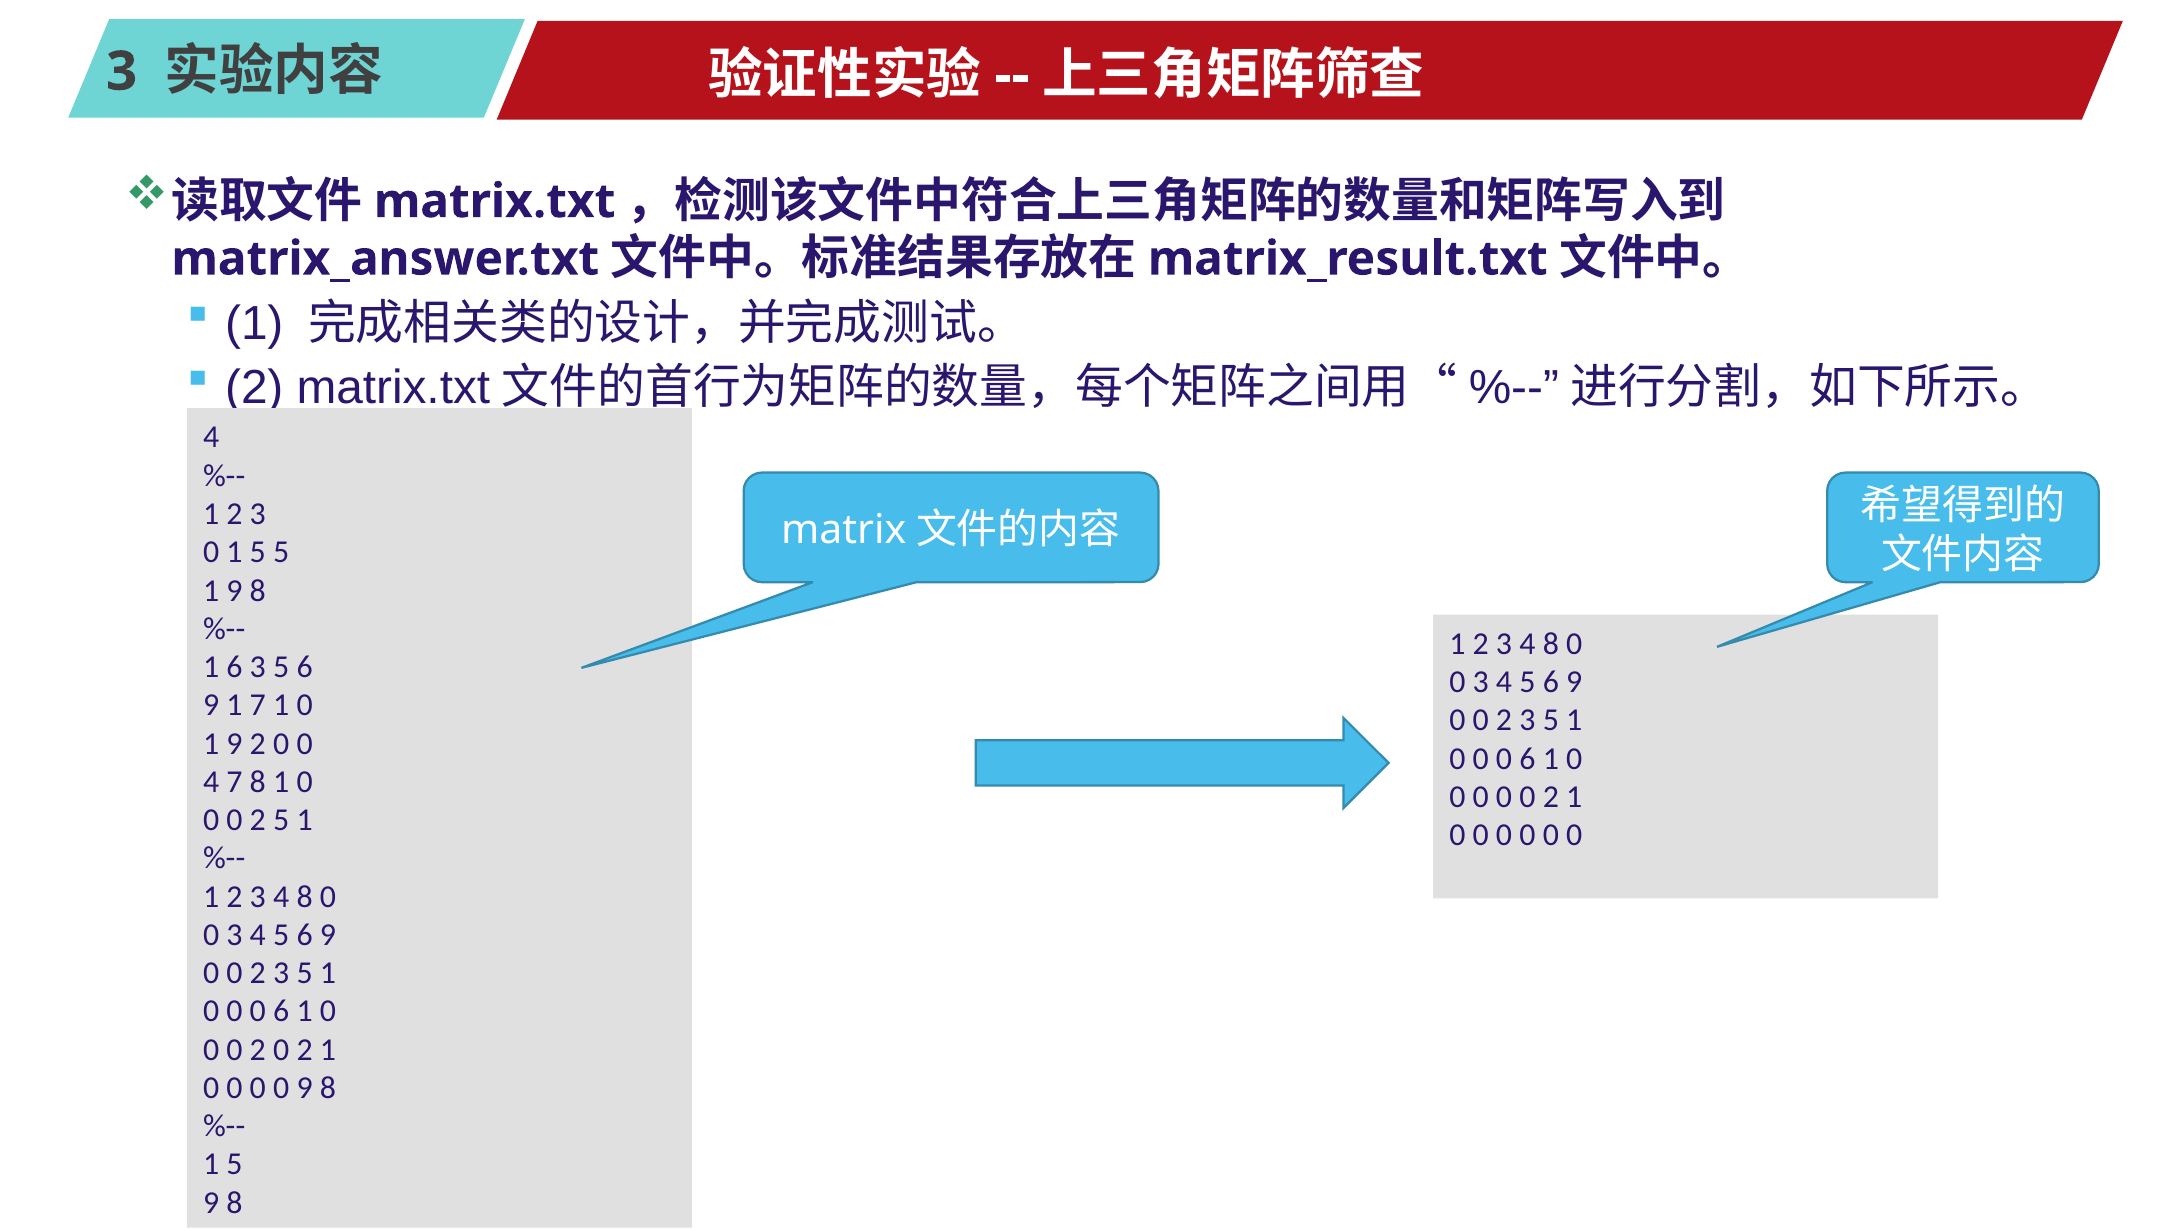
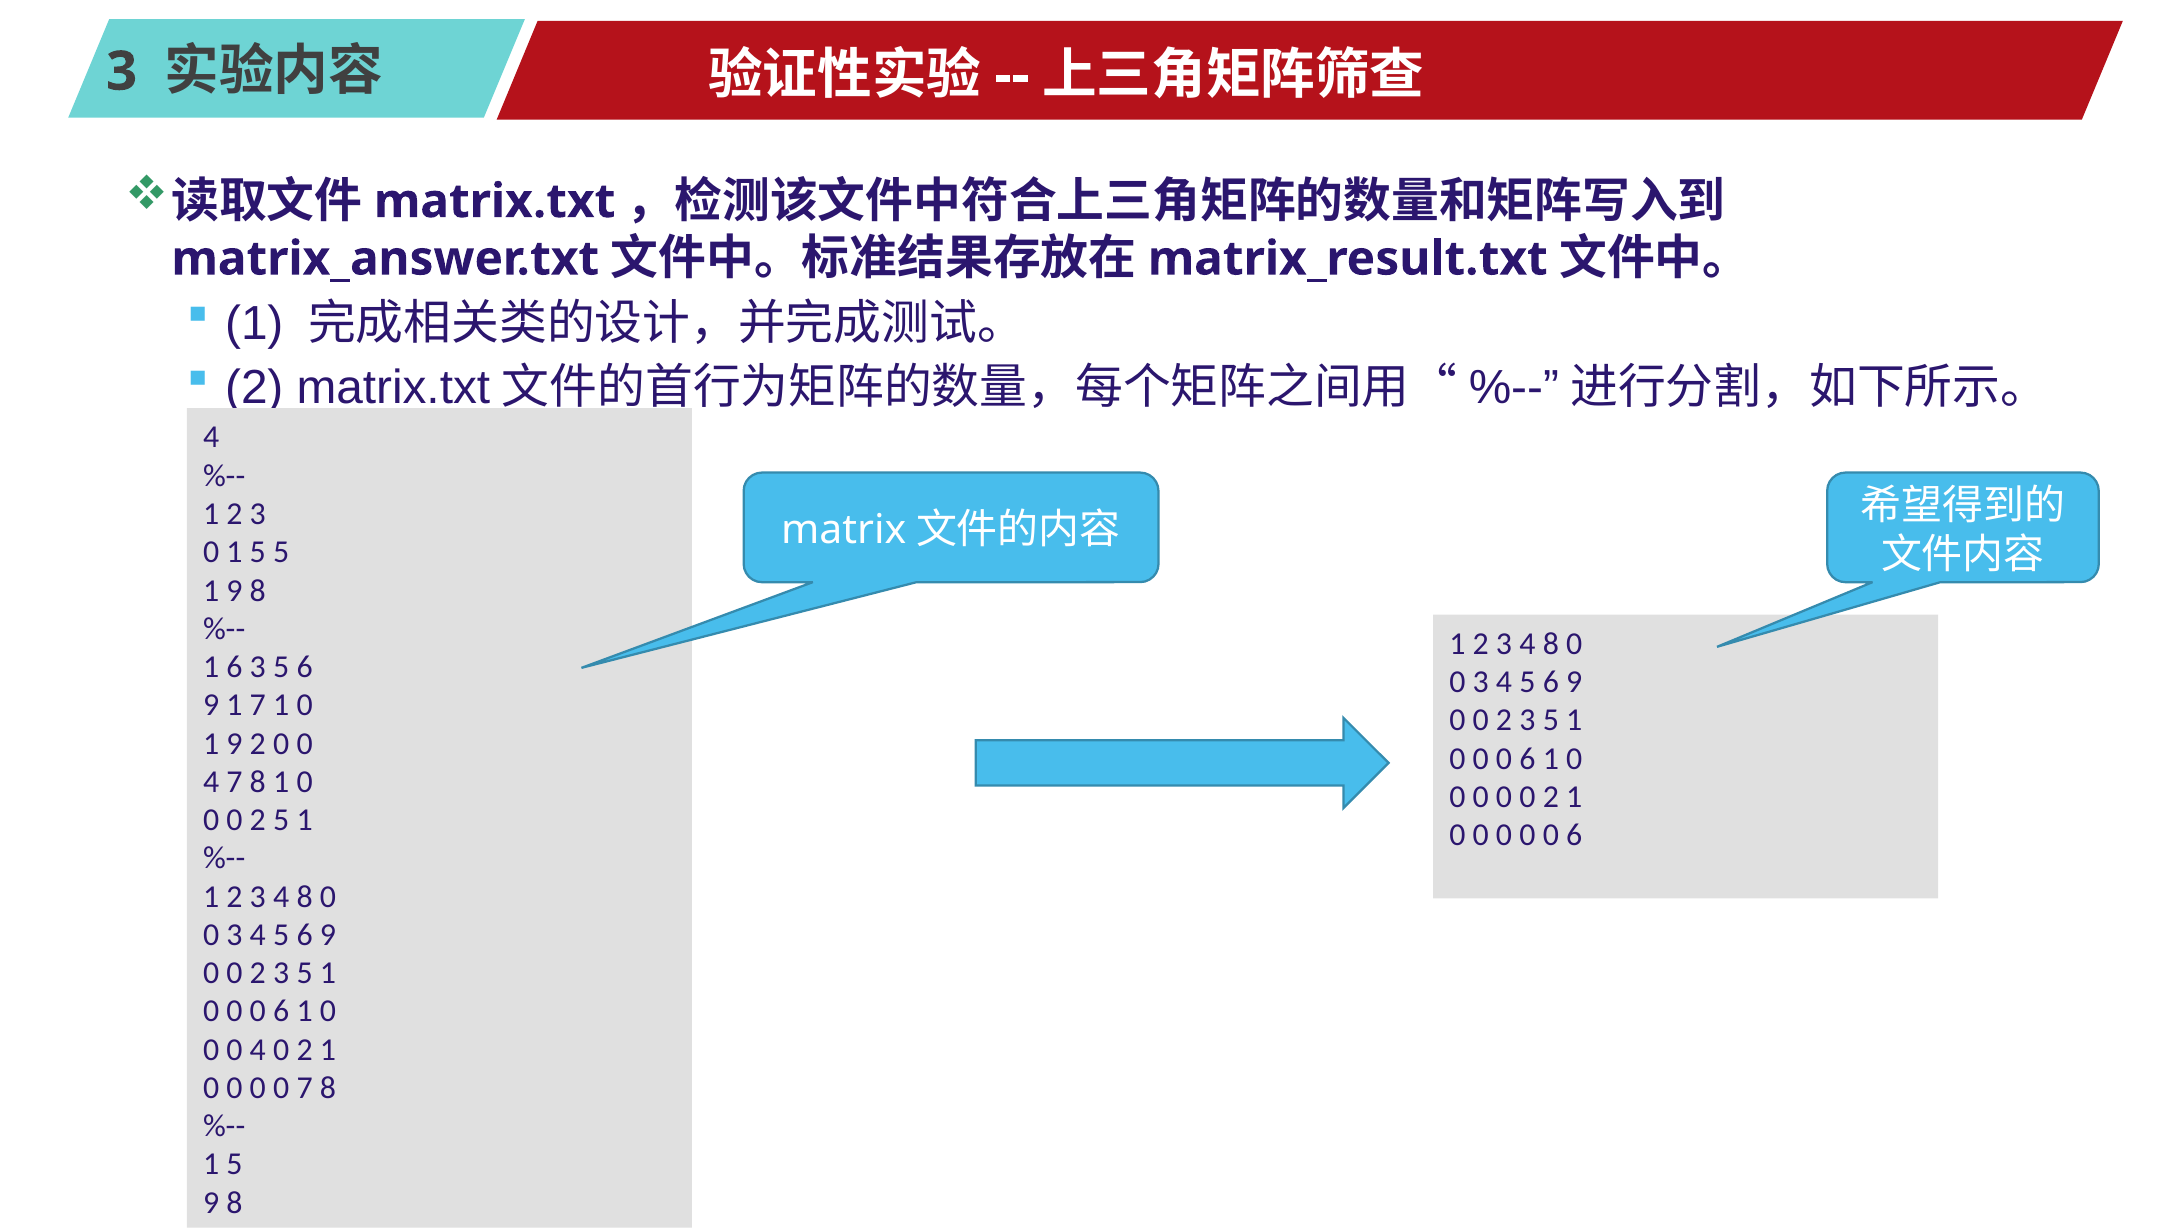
0: 0 -> 6 (1574, 835)
2: 2 -> 4 (258, 1049)
0 9: 9 -> 7 (305, 1087)
